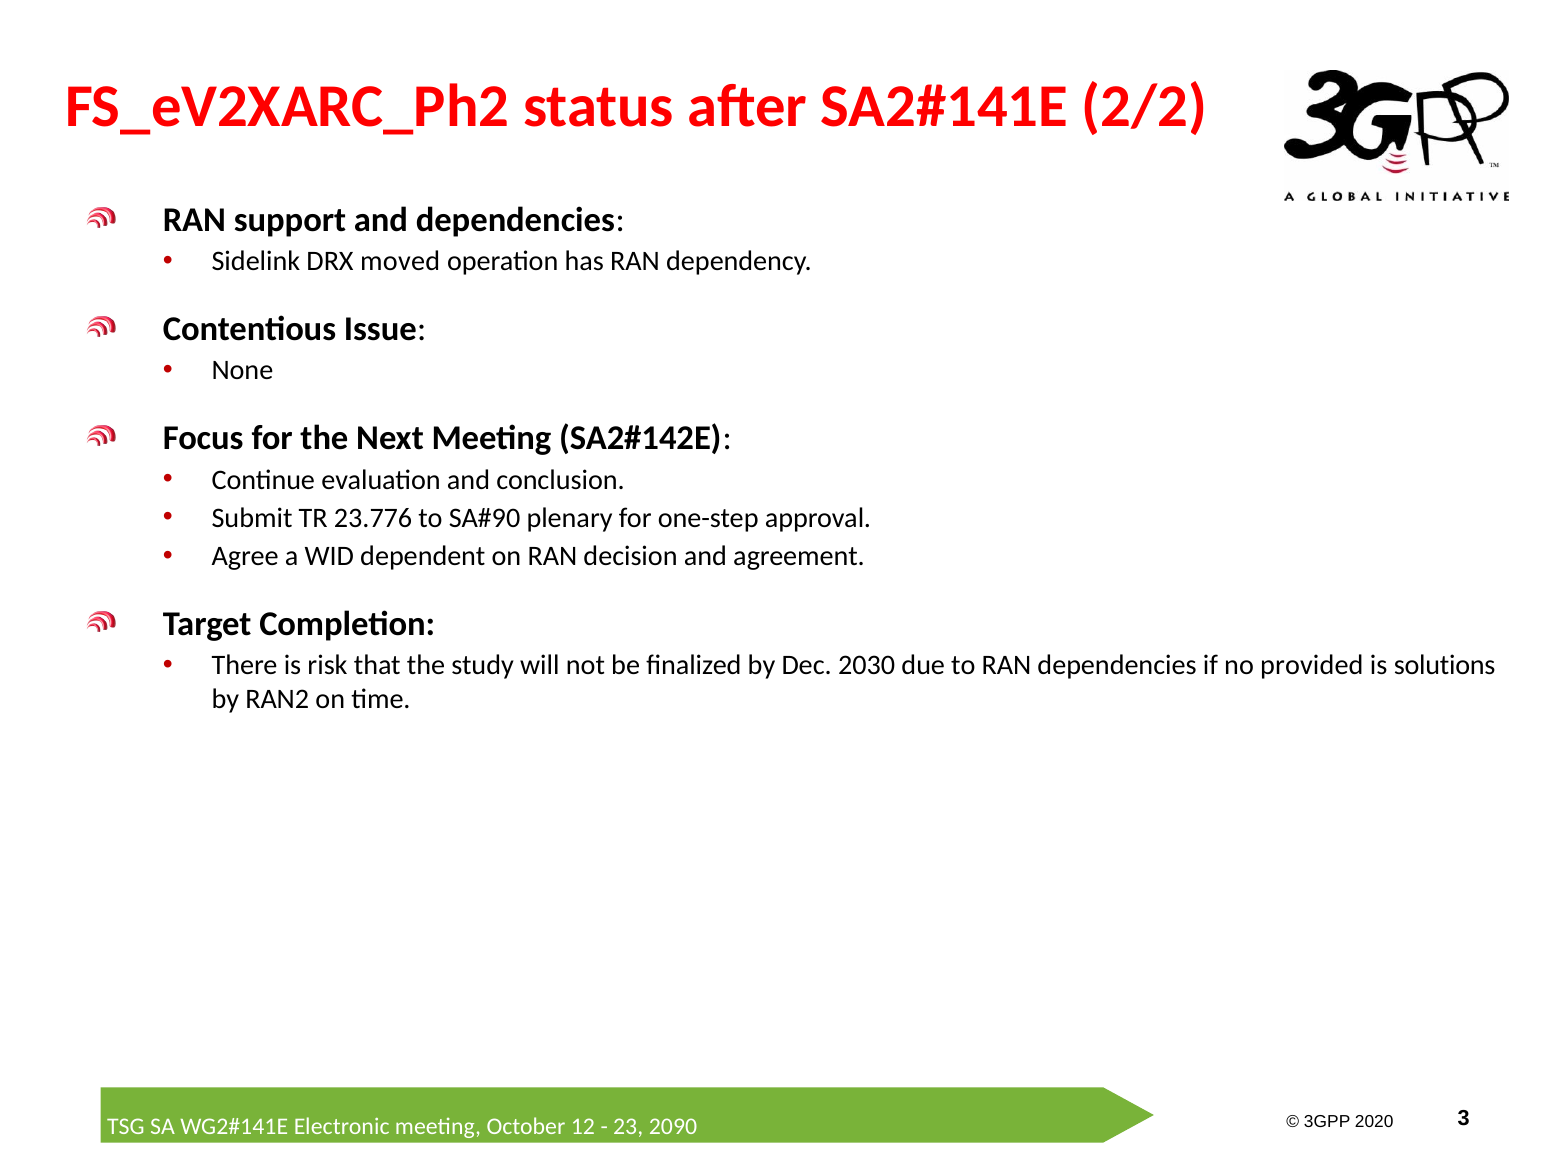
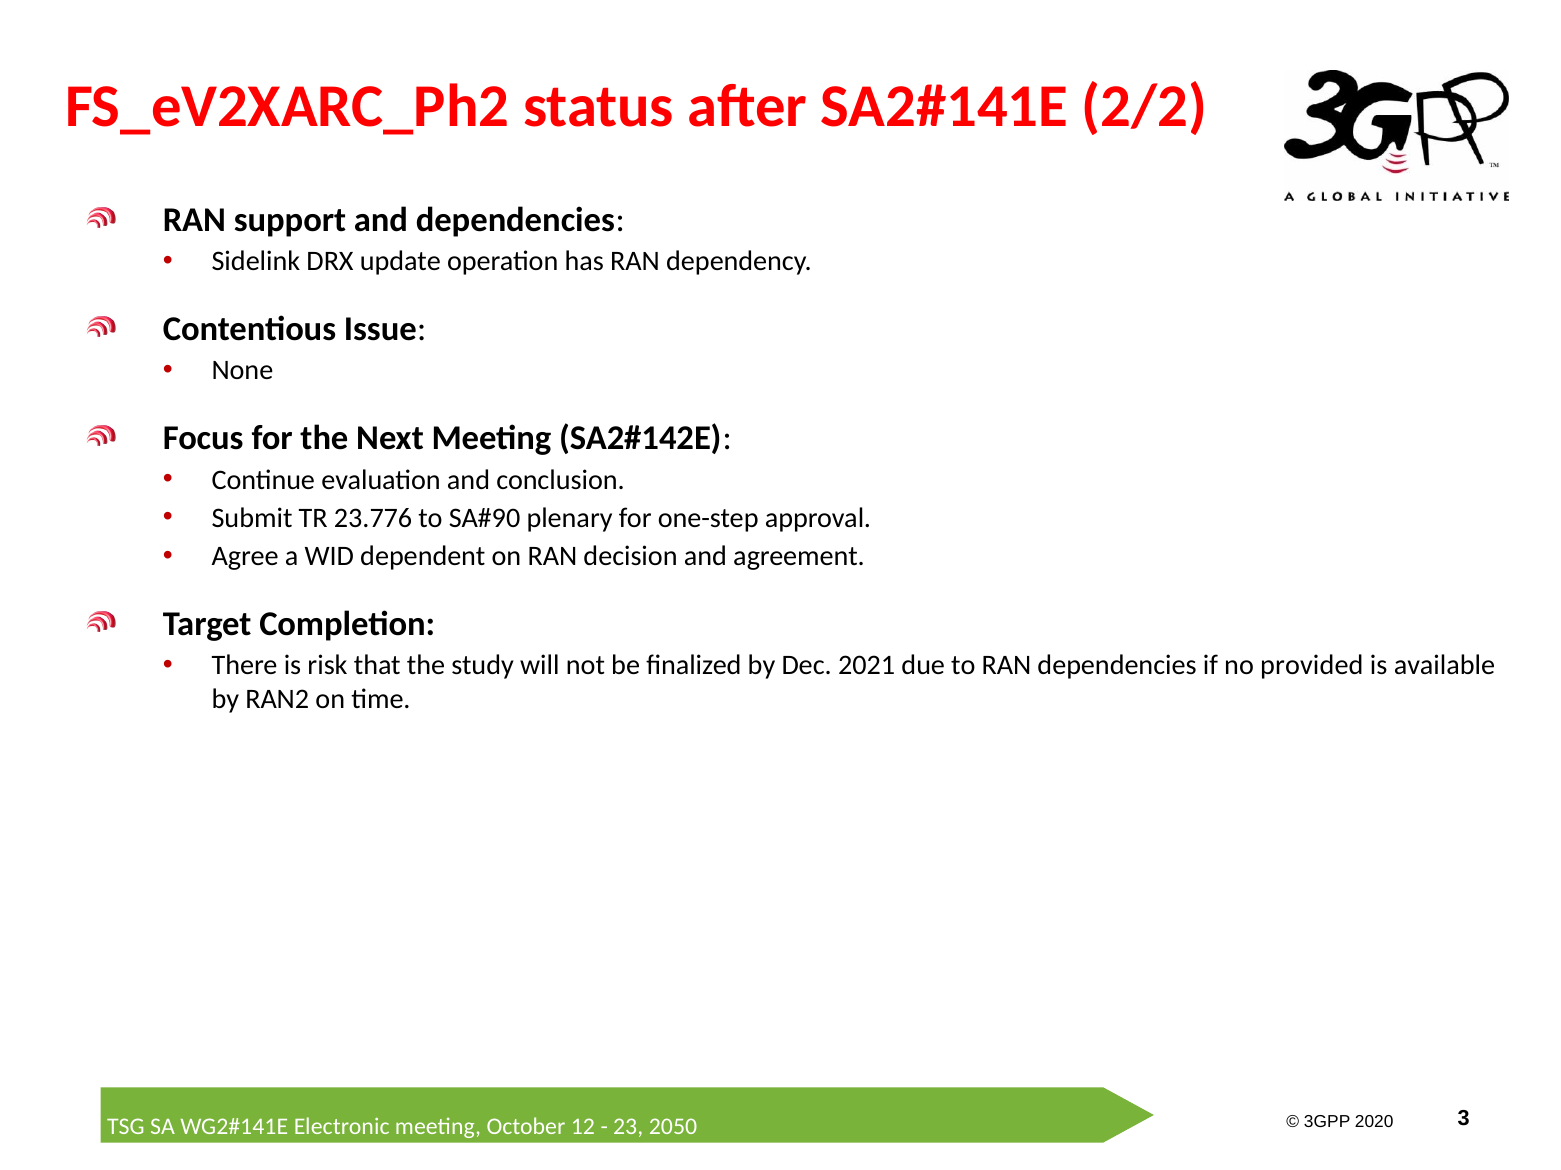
moved: moved -> update (400, 262)
2030: 2030 -> 2021 (867, 666)
solutions: solutions -> available (1444, 666)
2090: 2090 -> 2050 (673, 1127)
